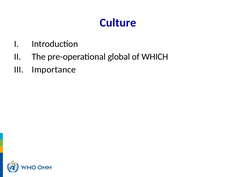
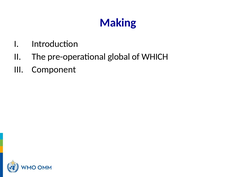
Culture: Culture -> Making (118, 23)
Importance: Importance -> Component (54, 70)
